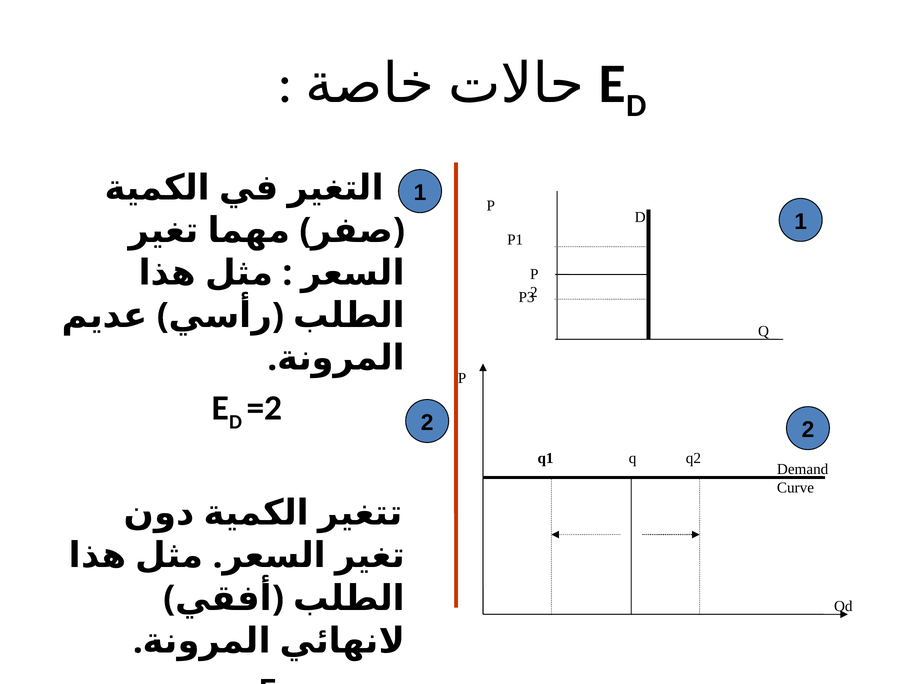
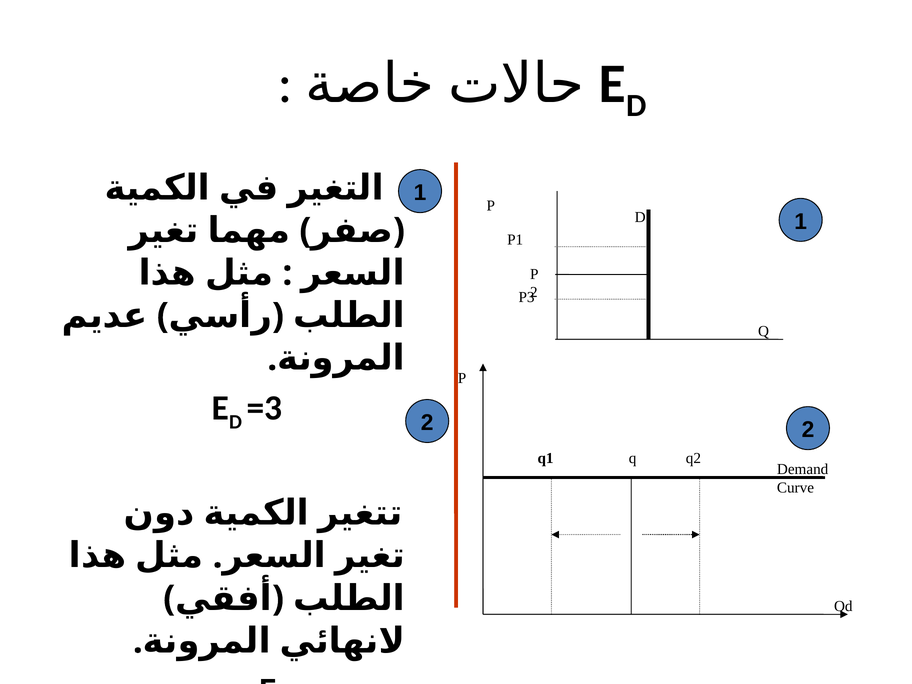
=2: =2 -> =3 (264, 408)
